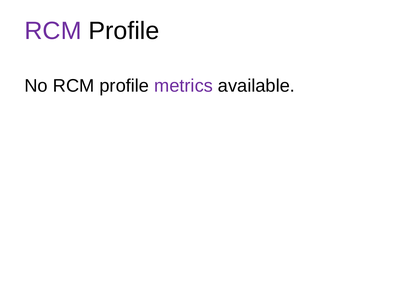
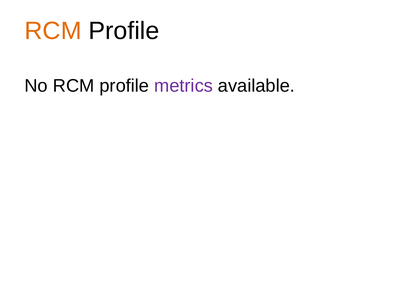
RCM colour: purple -> orange (53, 31)
